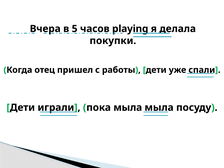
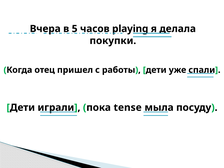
пока мыла: мыла -> tense (128, 108)
